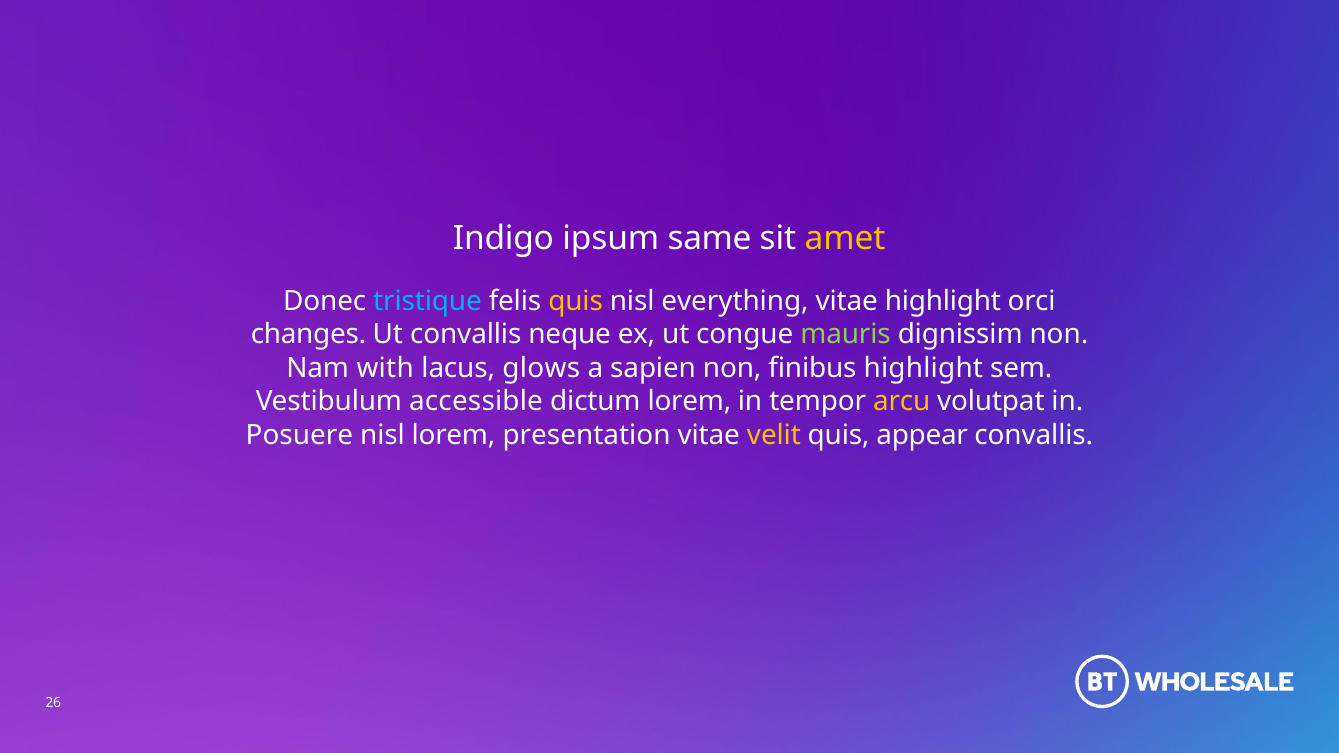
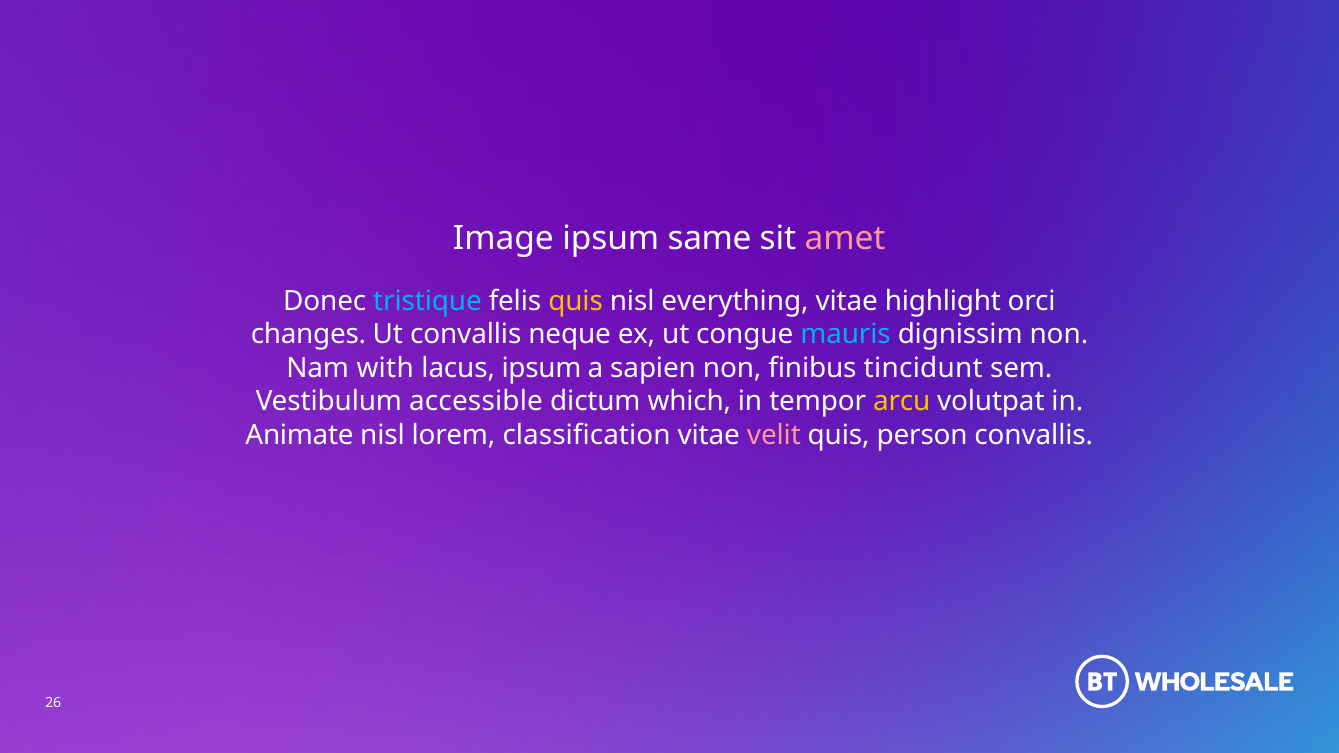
Indigo: Indigo -> Image (503, 239)
amet colour: yellow -> pink (845, 239)
mauris colour: light green -> light blue (846, 335)
lacus glows: glows -> ipsum (542, 368)
finibus highlight: highlight -> tincidunt (923, 368)
dictum lorem: lorem -> which (689, 402)
Posuere: Posuere -> Animate (300, 435)
presentation: presentation -> classification (587, 435)
velit colour: yellow -> pink (774, 435)
appear: appear -> person (922, 435)
